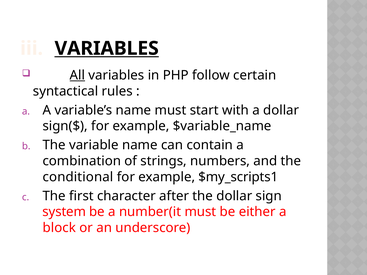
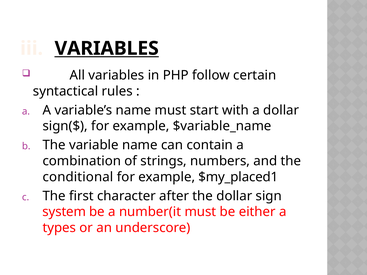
All underline: present -> none (77, 75)
$my_scripts1: $my_scripts1 -> $my_placed1 (238, 177)
block: block -> types (59, 228)
